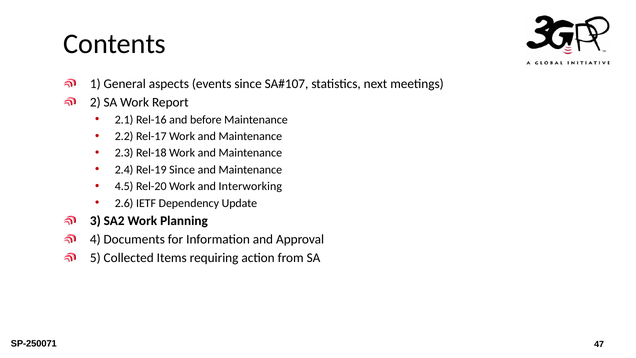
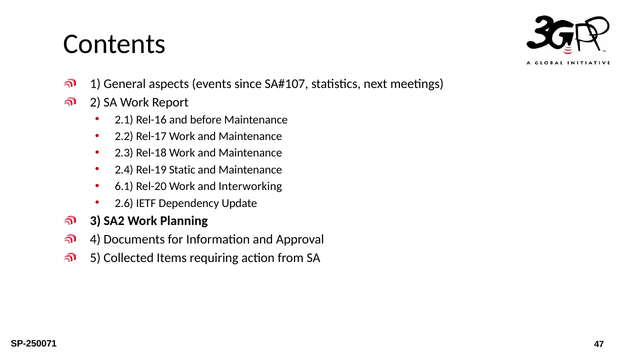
Rel-19 Since: Since -> Static (182, 170)
4.5: 4.5 -> 6.1 (124, 186)
